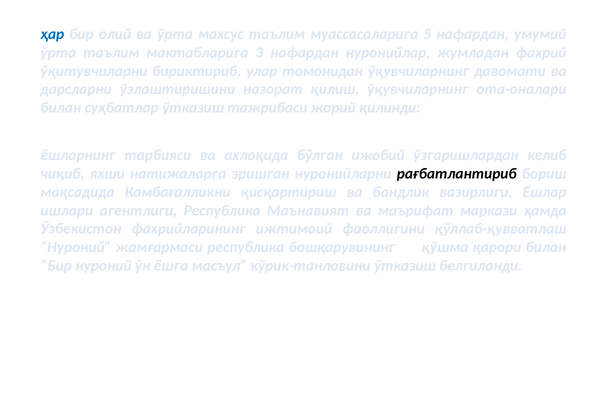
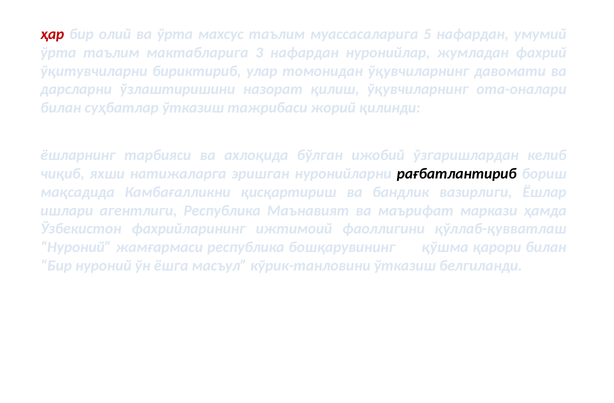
ҳар colour: blue -> red (52, 34)
